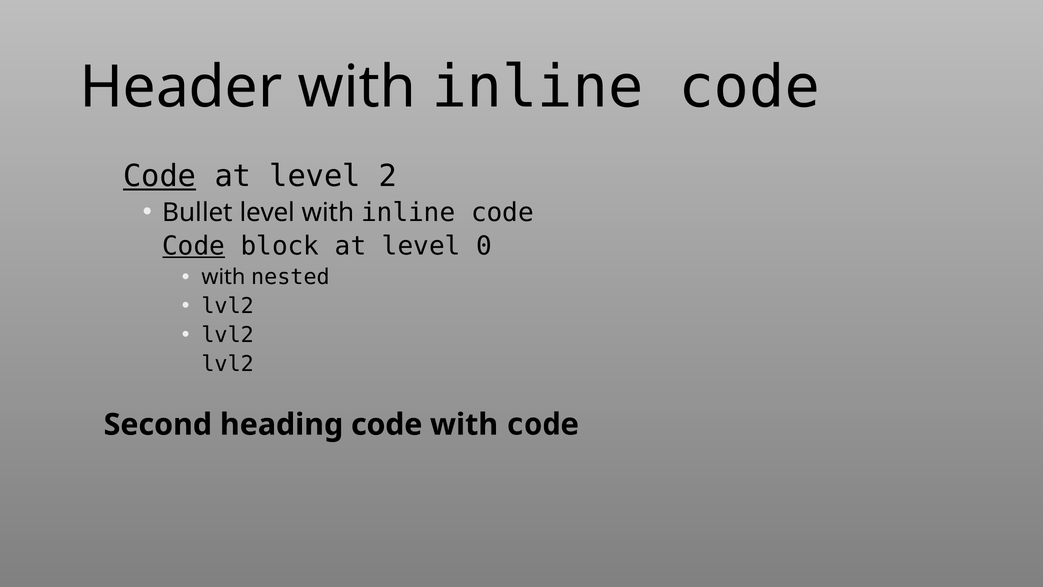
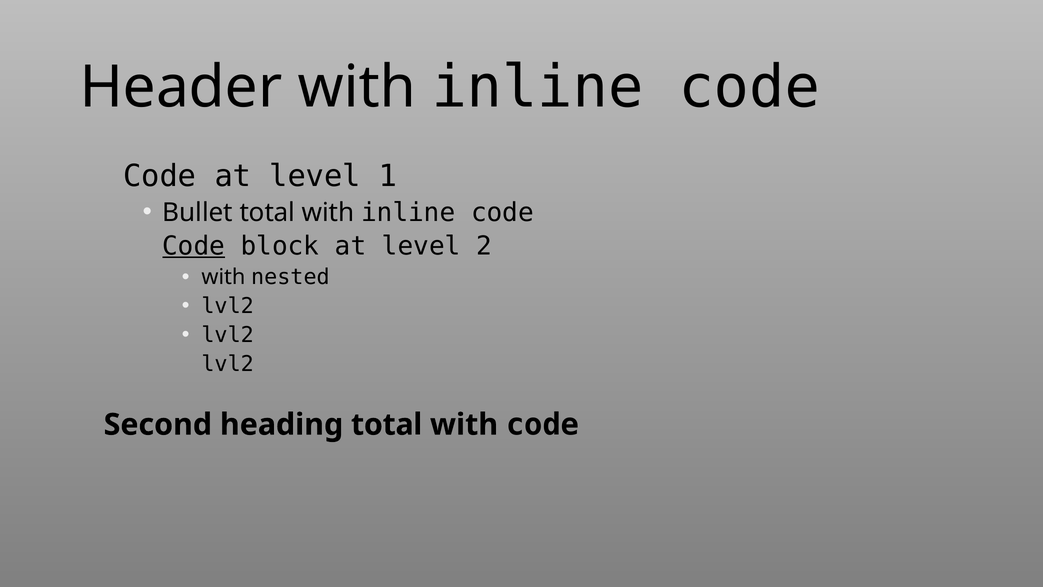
Code underline: present -> none (160, 176)
2: 2 -> 1 (388, 176)
Bullet level: level -> total (267, 212)
0: 0 -> 2 (484, 246)
heading code: code -> total (387, 424)
